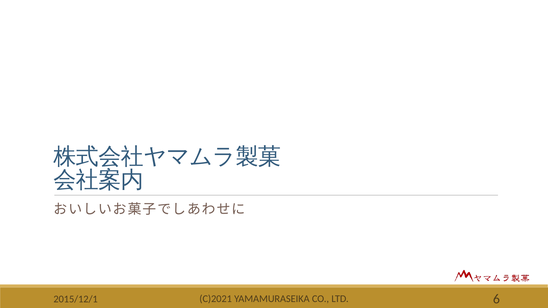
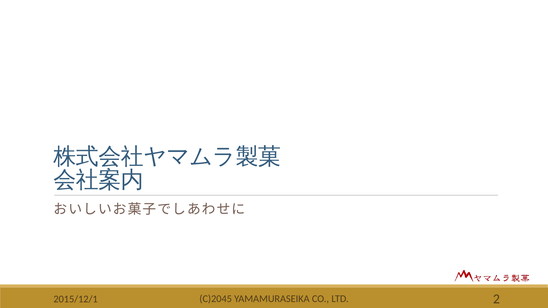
C)2021: C)2021 -> C)2045 (216, 299)
6: 6 -> 2 (496, 299)
